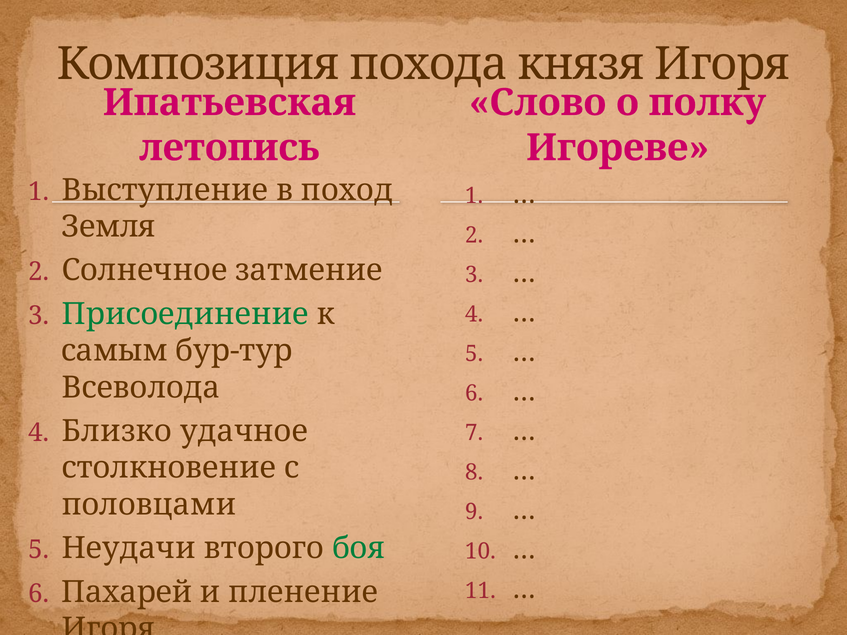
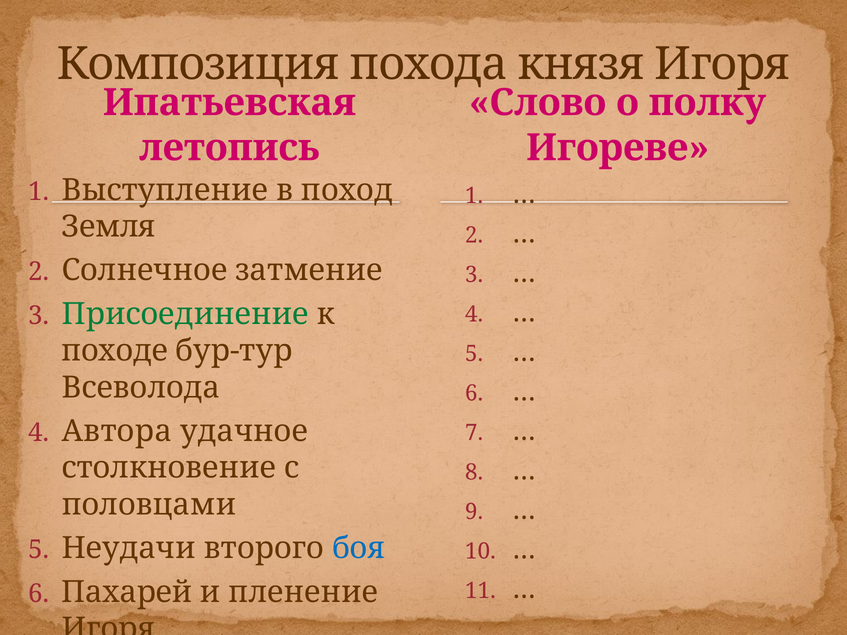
самым: самым -> походе (115, 351)
Близко: Близко -> Автора (117, 431)
боя colour: green -> blue (359, 548)
